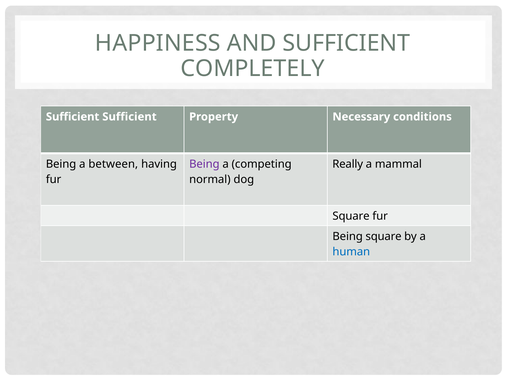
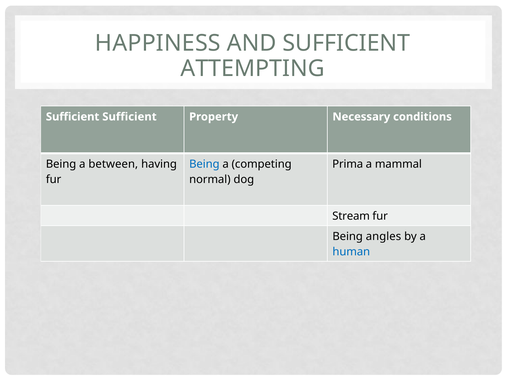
COMPLETELY: COMPLETELY -> ATTEMPTING (253, 69)
Being colour: purple -> blue (204, 164)
Really: Really -> Prima (348, 164)
Square: Square -> Stream (351, 216)
Being square: square -> angles (383, 237)
